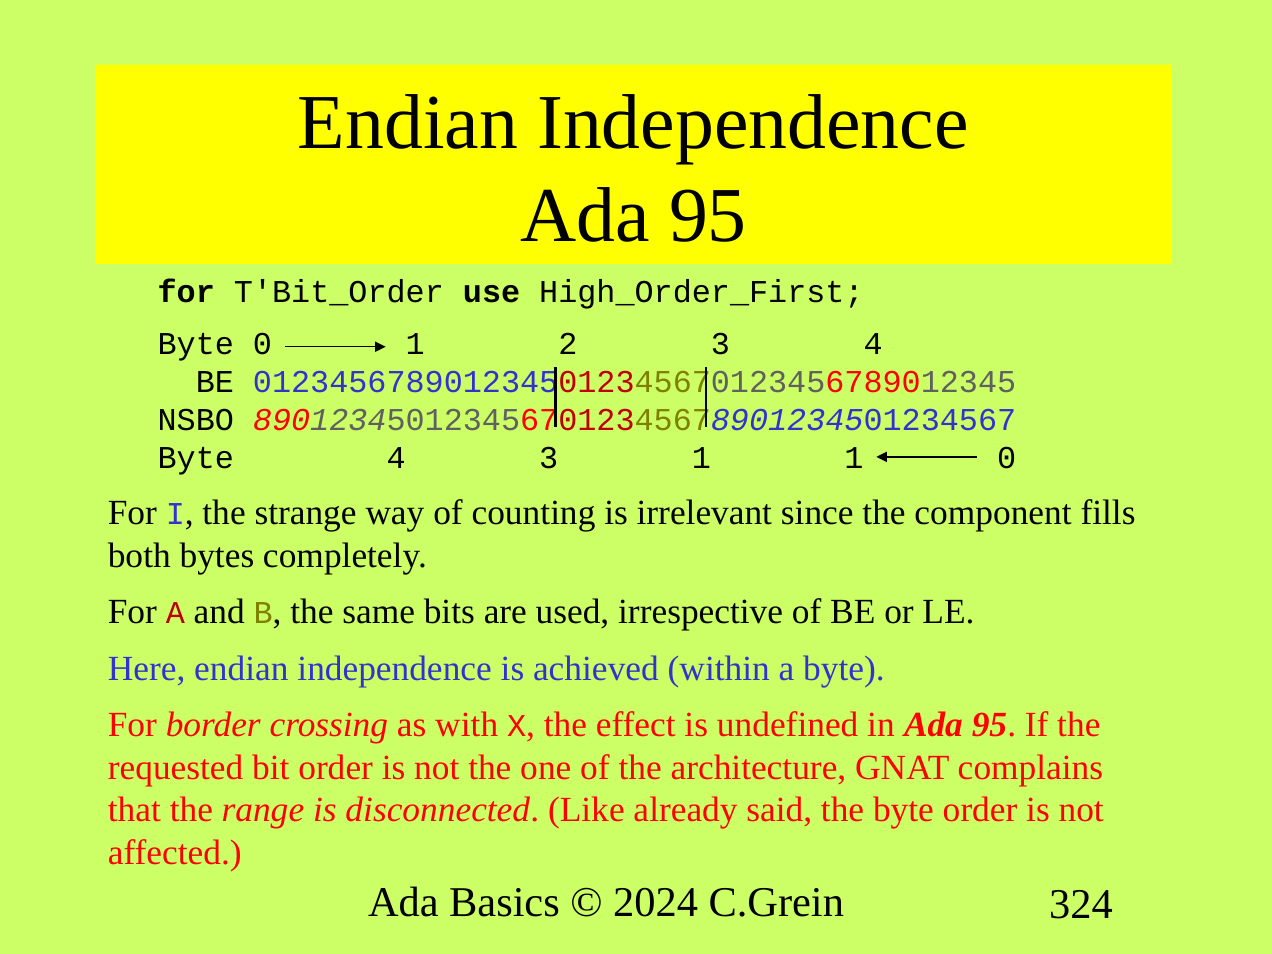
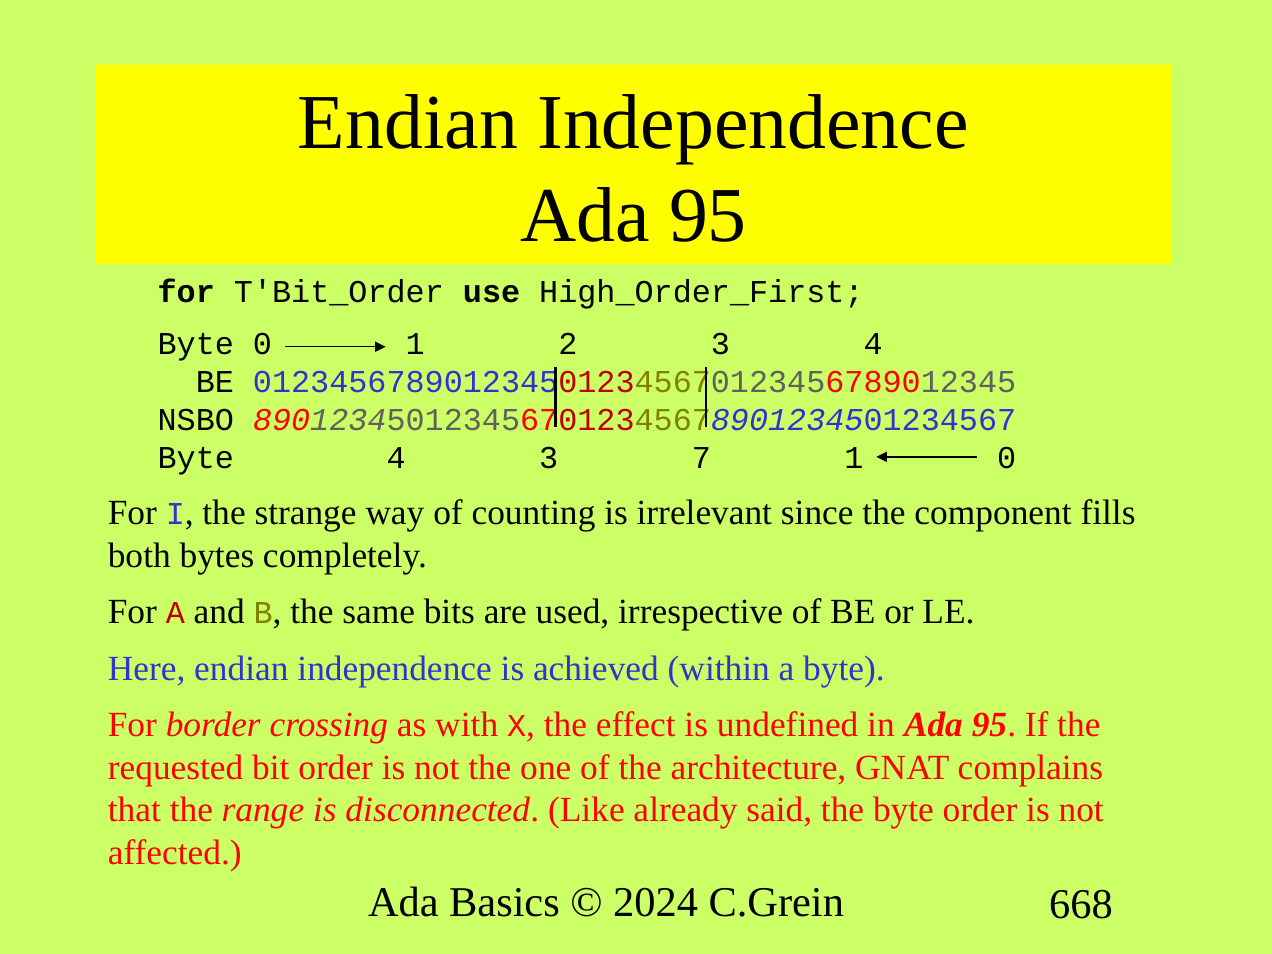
3 1: 1 -> 7 (701, 458)
324: 324 -> 668 (1081, 904)
